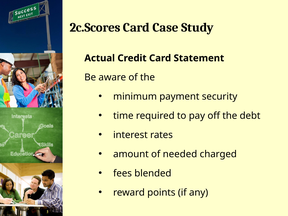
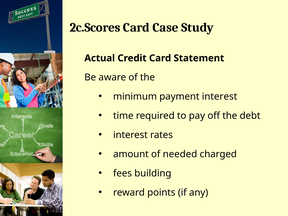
payment security: security -> interest (220, 97)
blended: blended -> building (153, 173)
